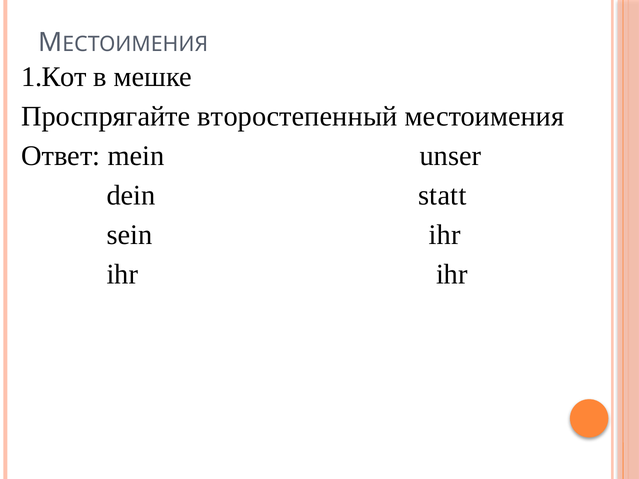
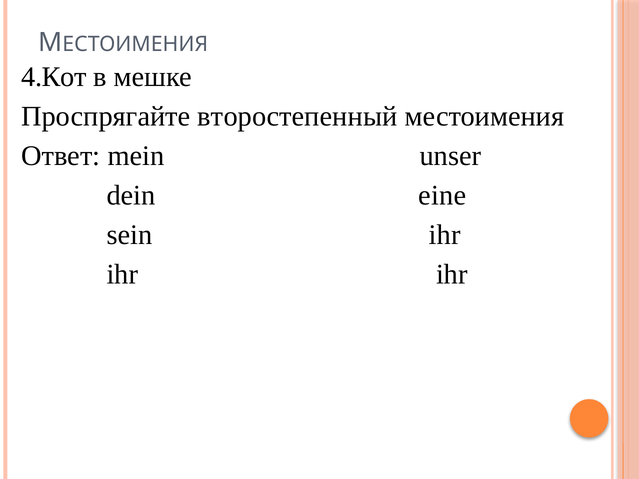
1.Кот: 1.Кот -> 4.Кот (54, 77)
statt: statt -> eine (442, 195)
